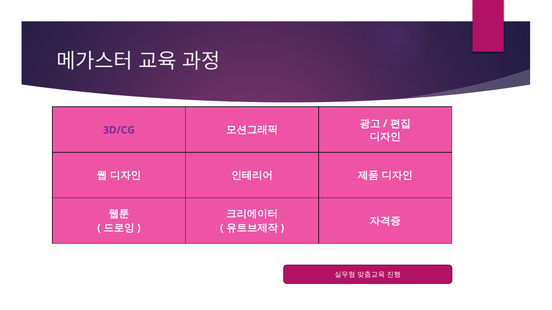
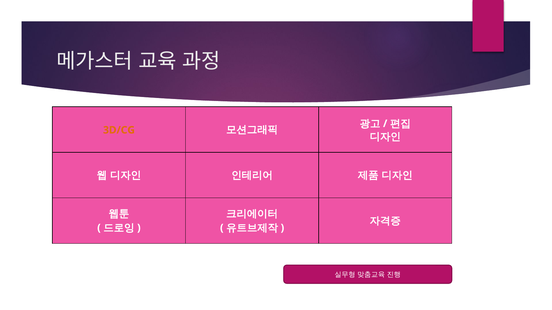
3D/CG colour: purple -> orange (119, 130)
